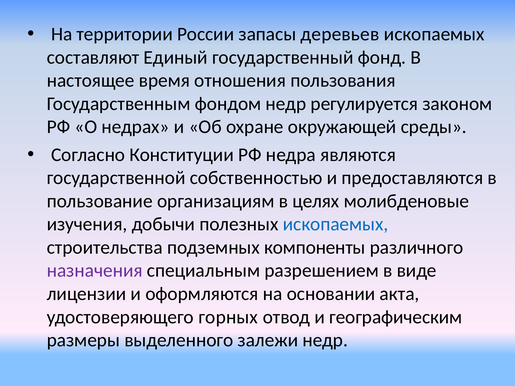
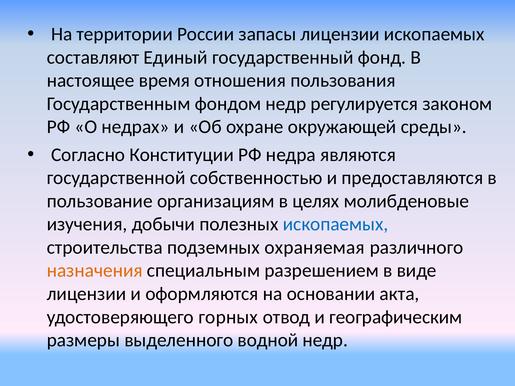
запасы деревьев: деревьев -> лицензии (340, 34)
компоненты: компоненты -> охраняемая (315, 248)
назначения colour: purple -> orange (95, 271)
залежи: залежи -> водной (268, 340)
